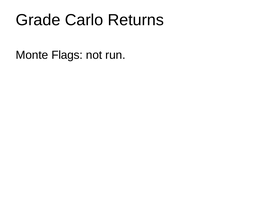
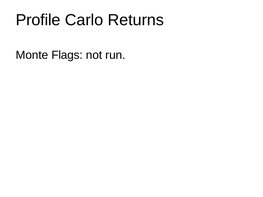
Grade: Grade -> Profile (38, 20)
